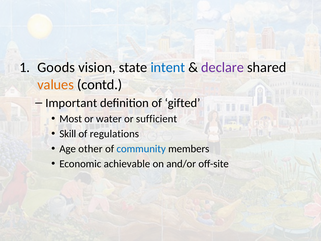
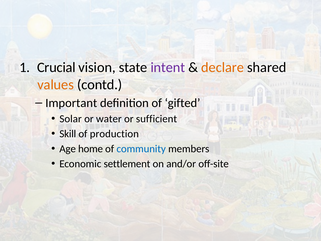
Goods: Goods -> Crucial (56, 67)
intent colour: blue -> purple (168, 67)
declare colour: purple -> orange (223, 67)
Most: Most -> Solar (71, 119)
regulations: regulations -> production (114, 134)
other: other -> home (91, 149)
achievable: achievable -> settlement (127, 164)
